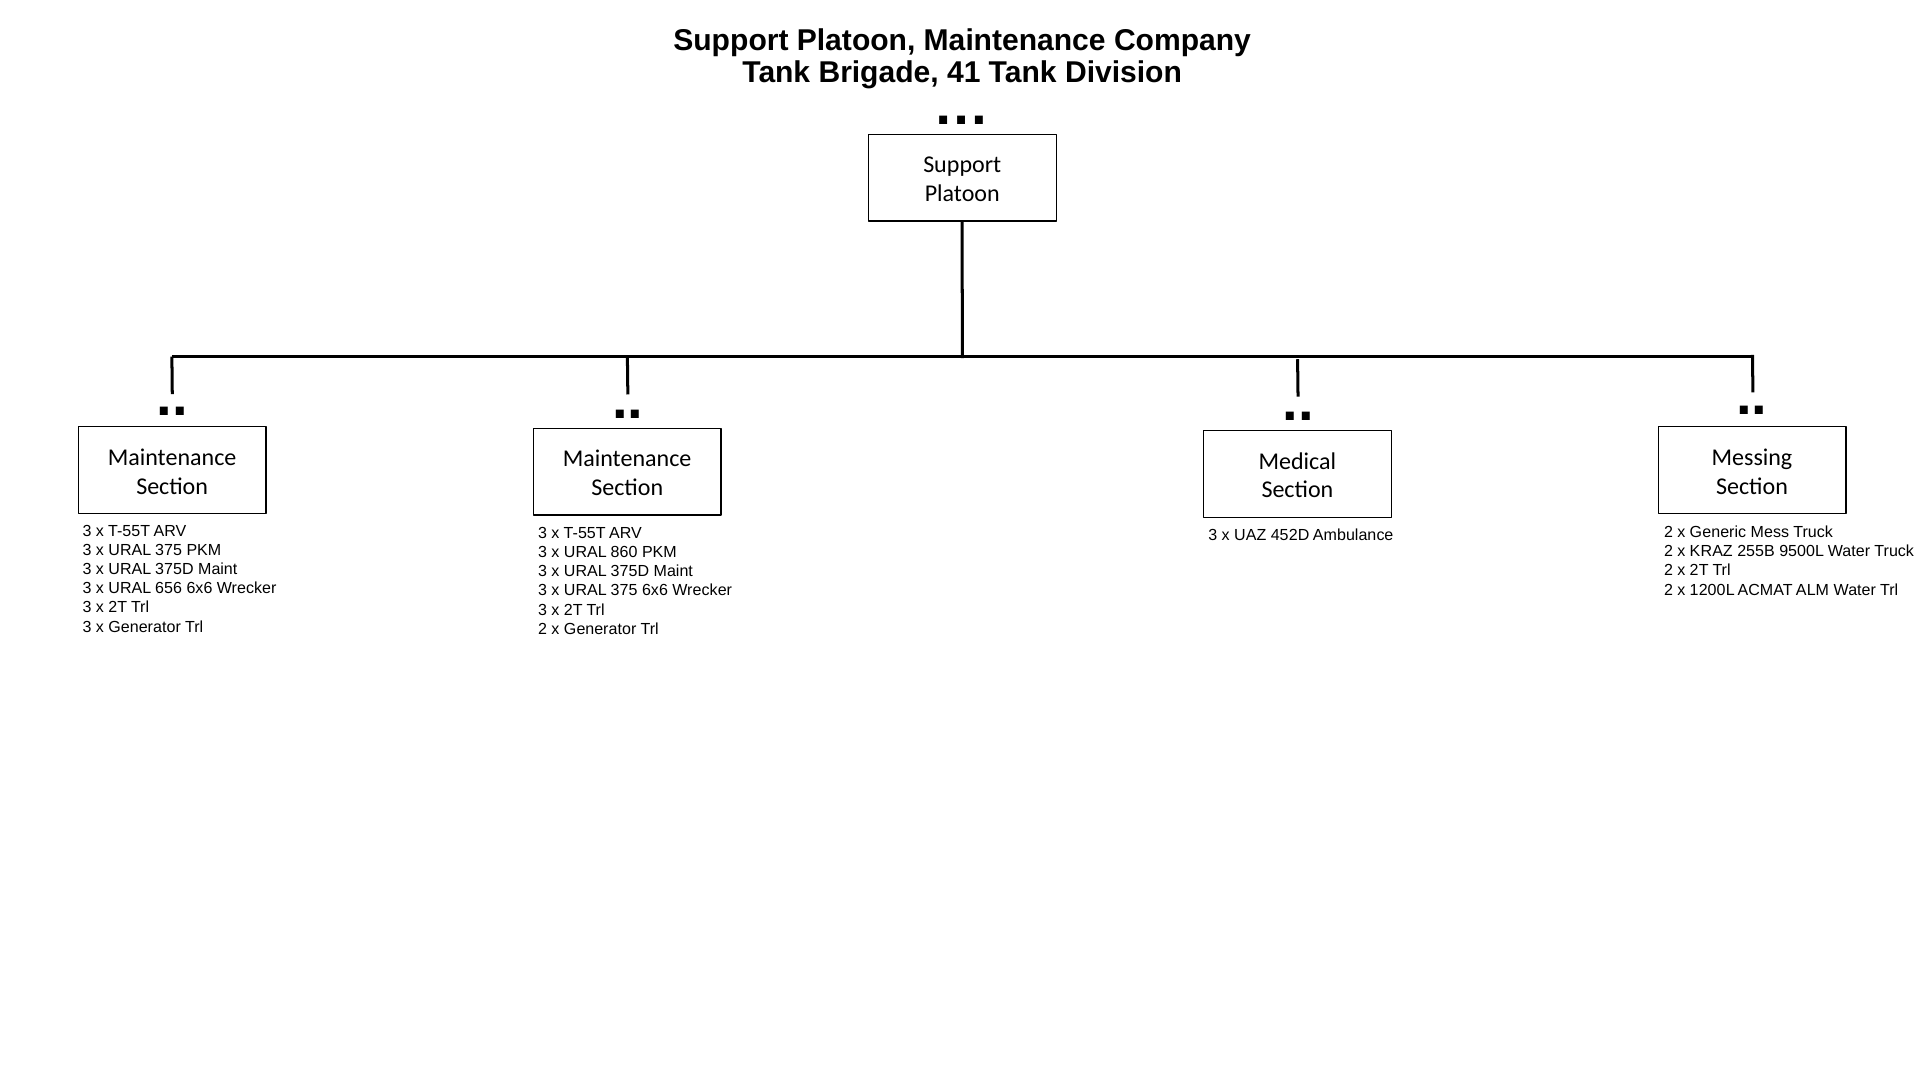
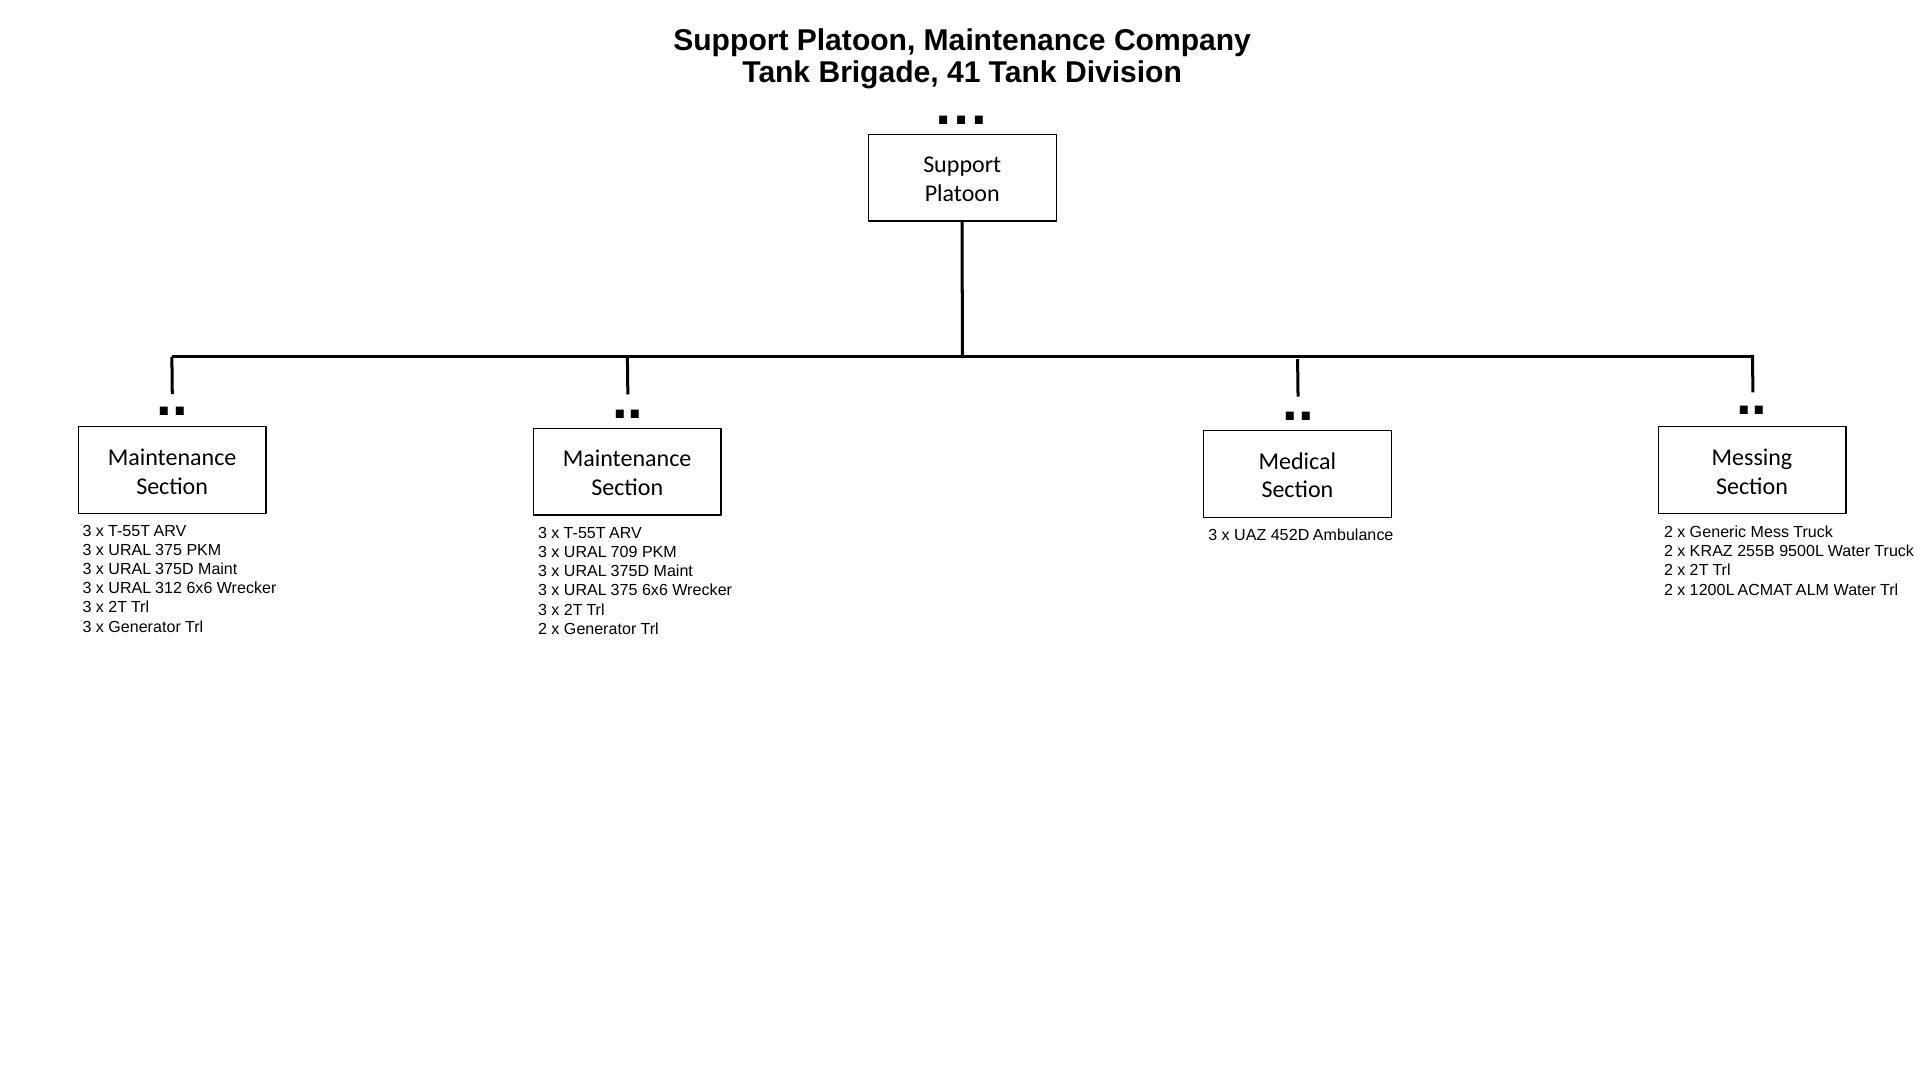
860: 860 -> 709 (624, 552)
656: 656 -> 312 (169, 588)
